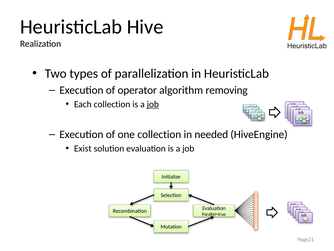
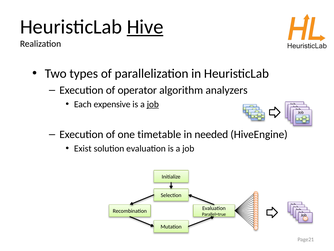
Hive underline: none -> present (145, 27)
removing: removing -> analyzers (227, 90)
Each collection: collection -> expensive (112, 104)
one collection: collection -> timetable (159, 134)
